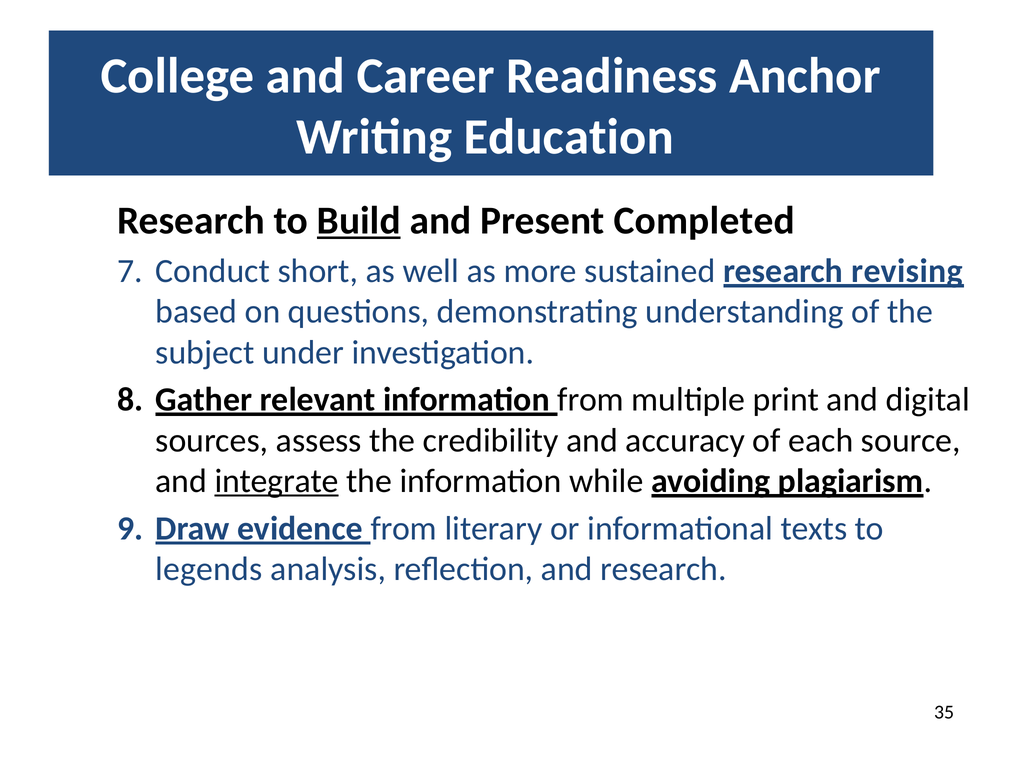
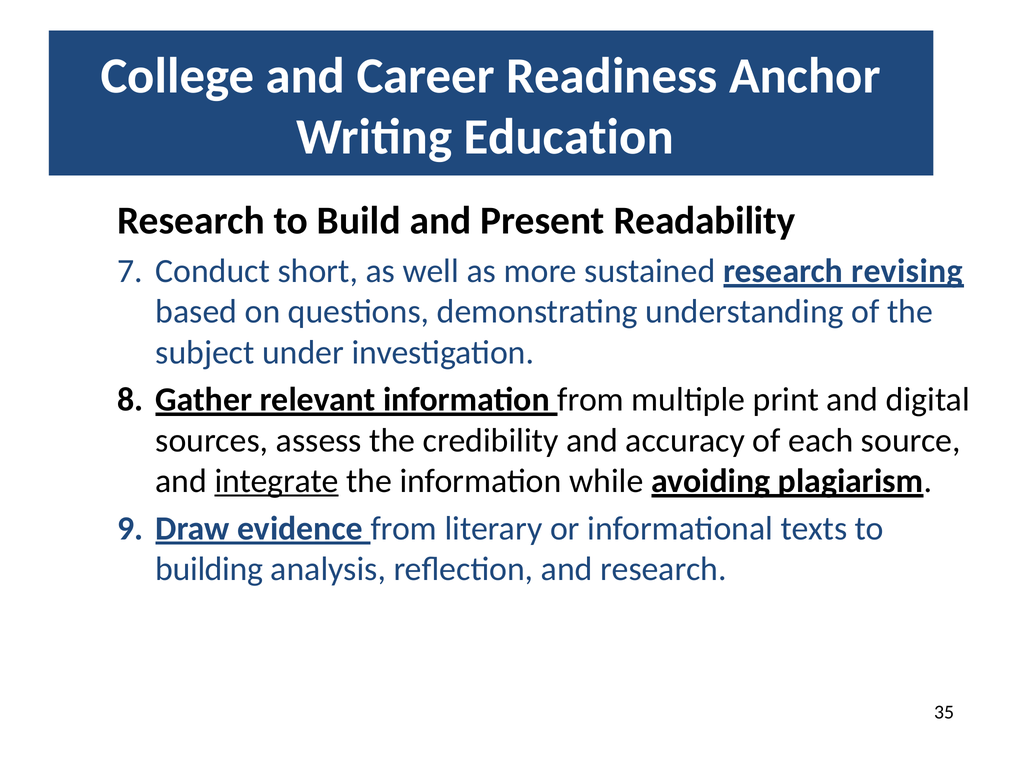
Build underline: present -> none (359, 220)
Completed: Completed -> Readability (704, 220)
legends: legends -> building (209, 569)
